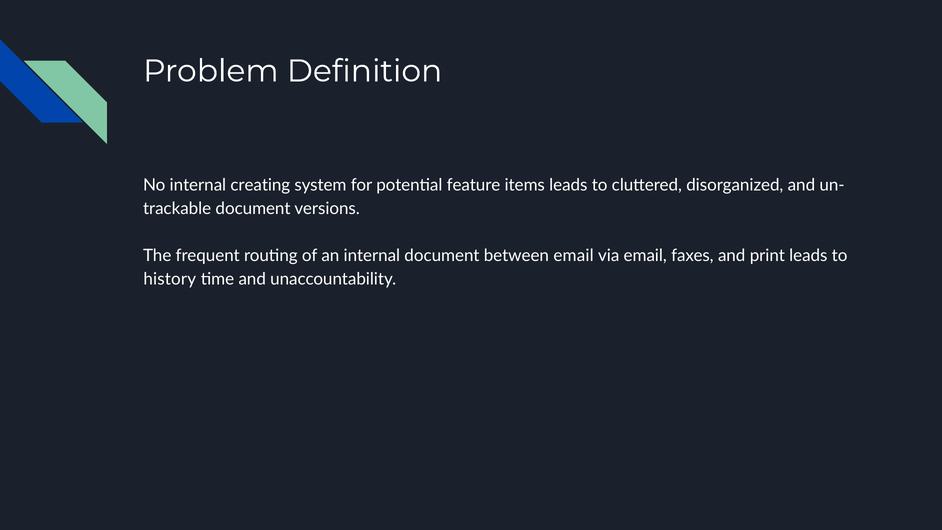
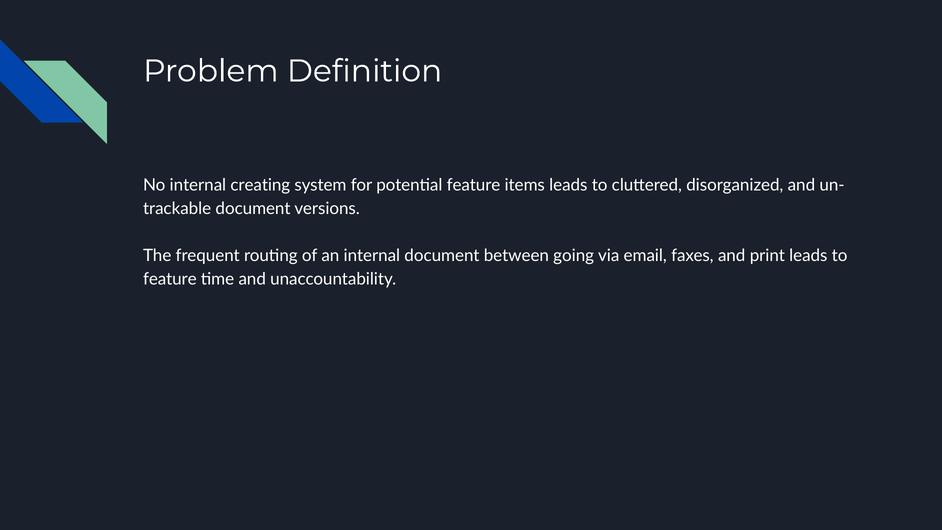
between email: email -> going (574, 256)
history: history -> feature (170, 279)
